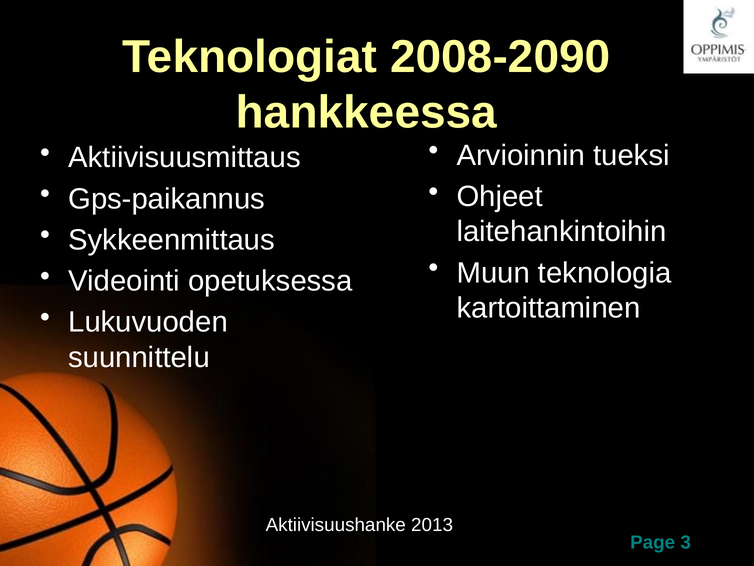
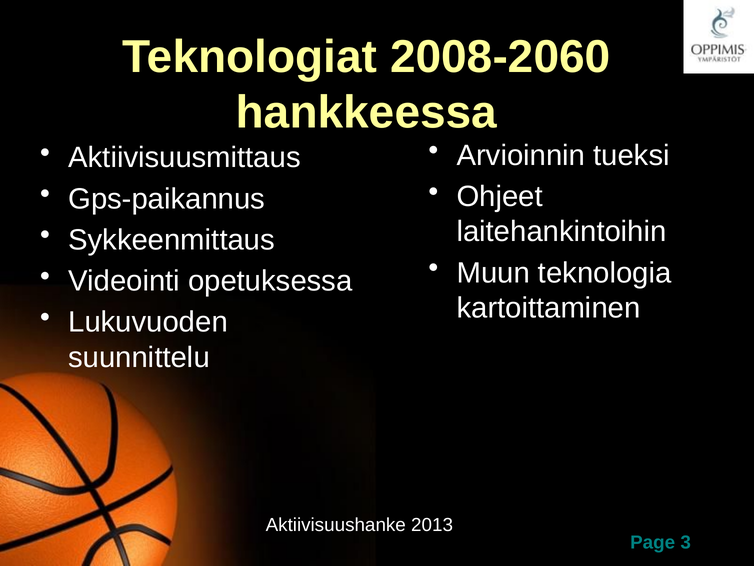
2008-2090: 2008-2090 -> 2008-2060 (500, 57)
